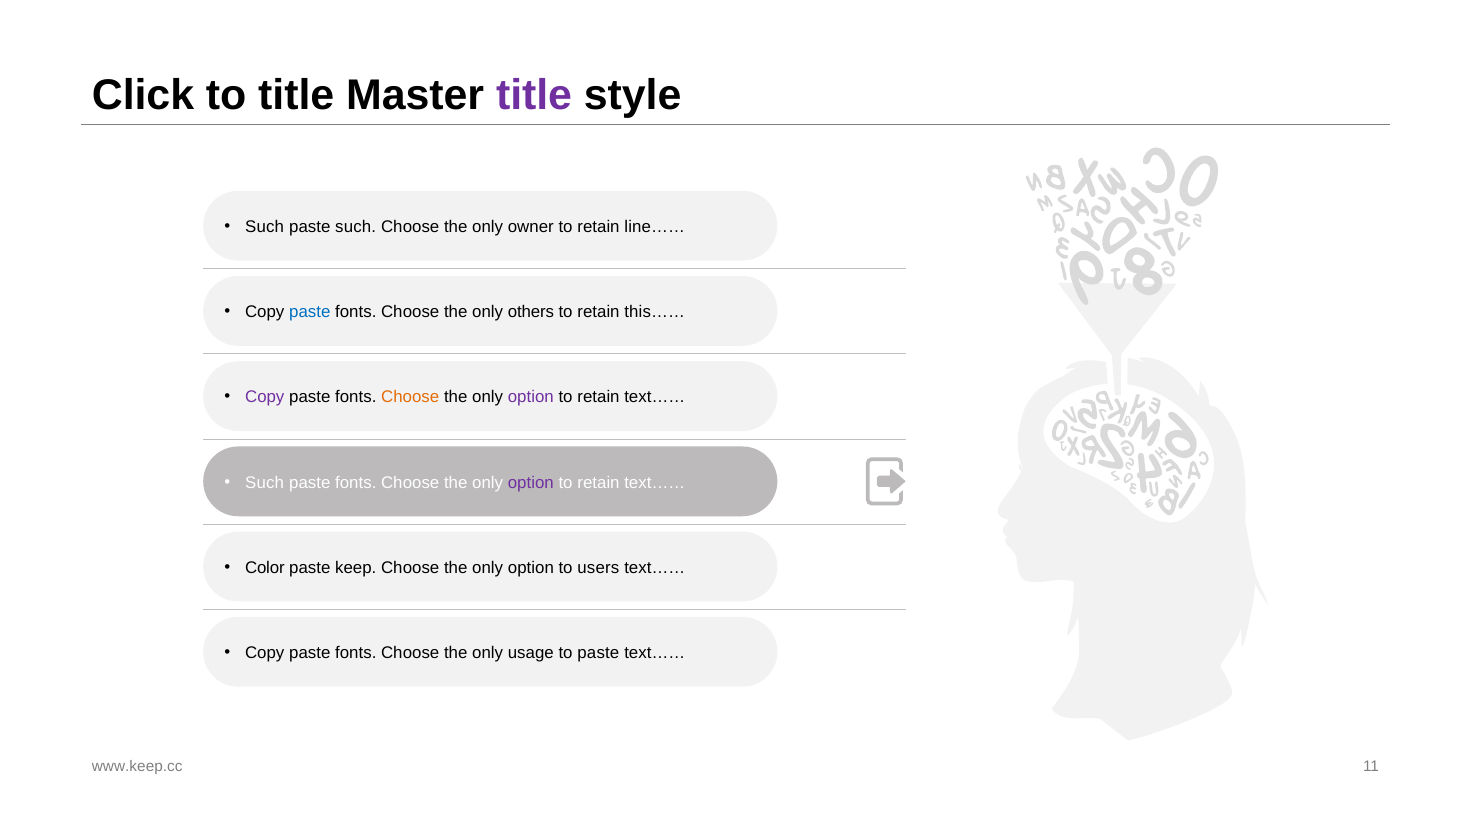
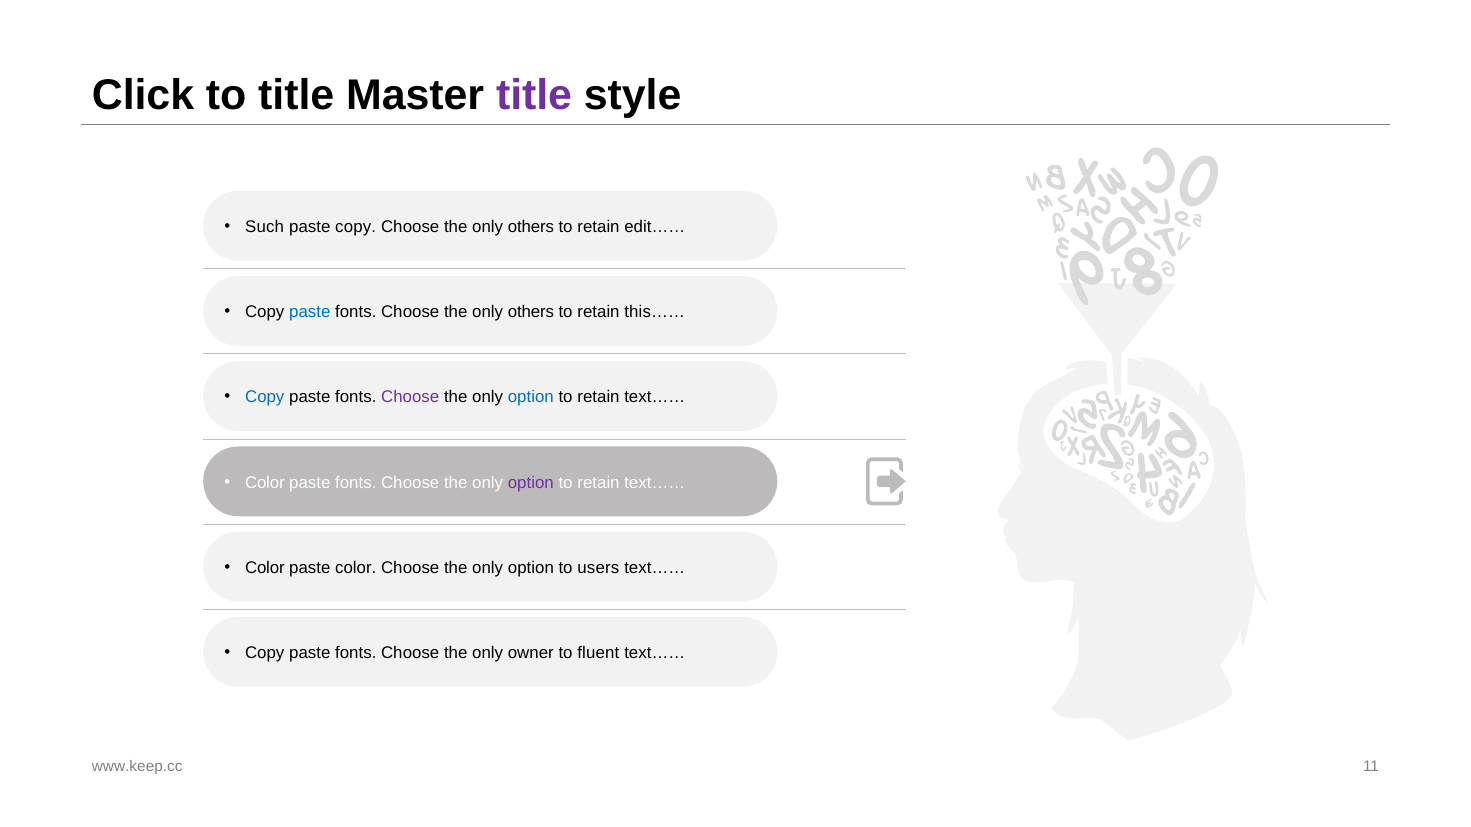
paste such: such -> copy (356, 227)
owner: owner -> others (531, 227)
line……: line…… -> edit…… (655, 227)
Copy colour: purple -> blue (265, 398)
Choose colour: orange -> purple (410, 398)
option colour: purple -> blue (531, 398)
Such: Such -> Color (265, 483)
paste keep: keep -> color (356, 568)
usage: usage -> owner (531, 653)
to paste: paste -> fluent (598, 653)
